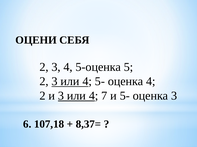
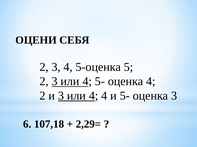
4 7: 7 -> 4 (104, 96)
8,37=: 8,37= -> 2,29= (88, 125)
